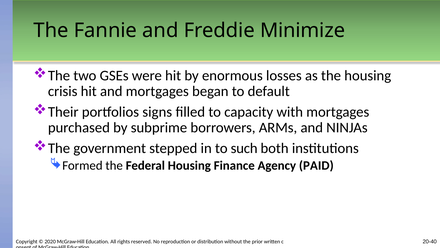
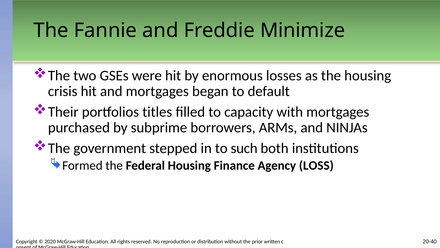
signs: signs -> titles (157, 112)
PAID: PAID -> LOSS (316, 165)
